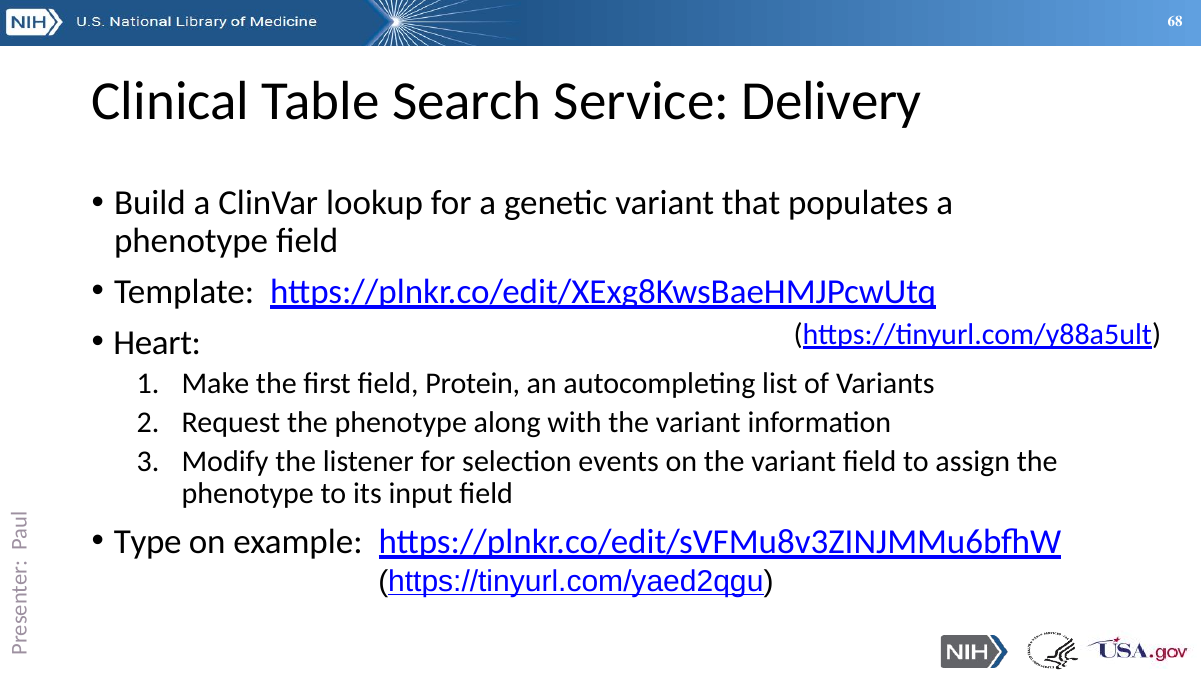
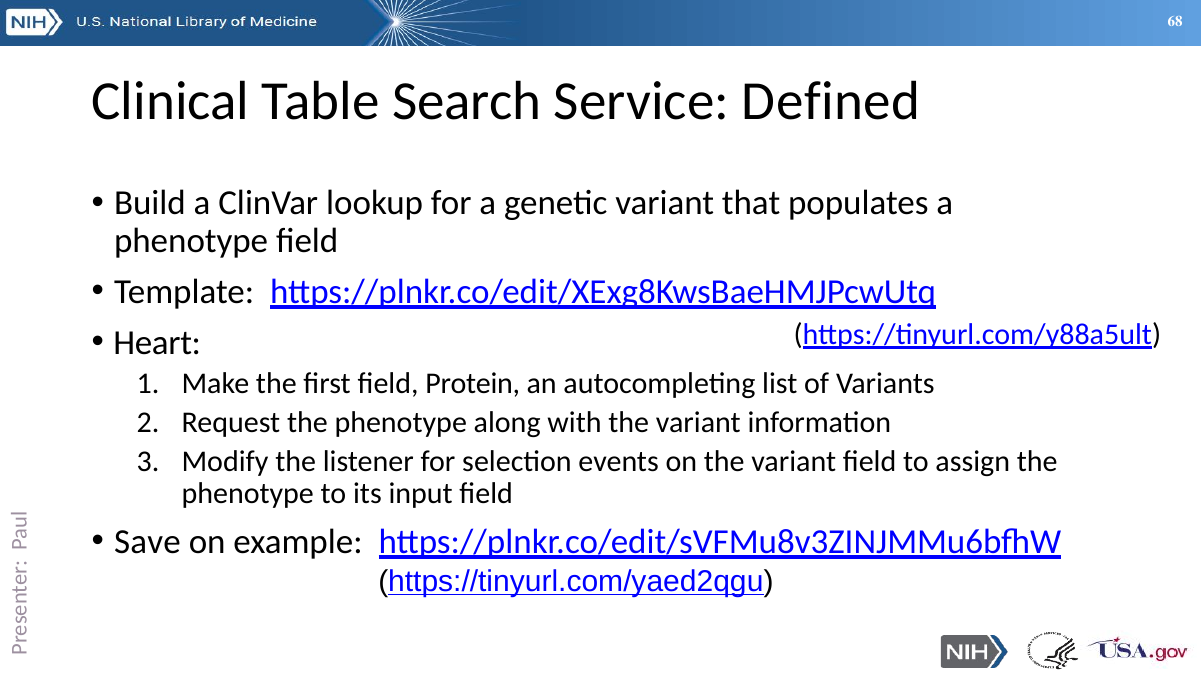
Delivery: Delivery -> Defined (831, 101)
Type: Type -> Save (147, 542)
